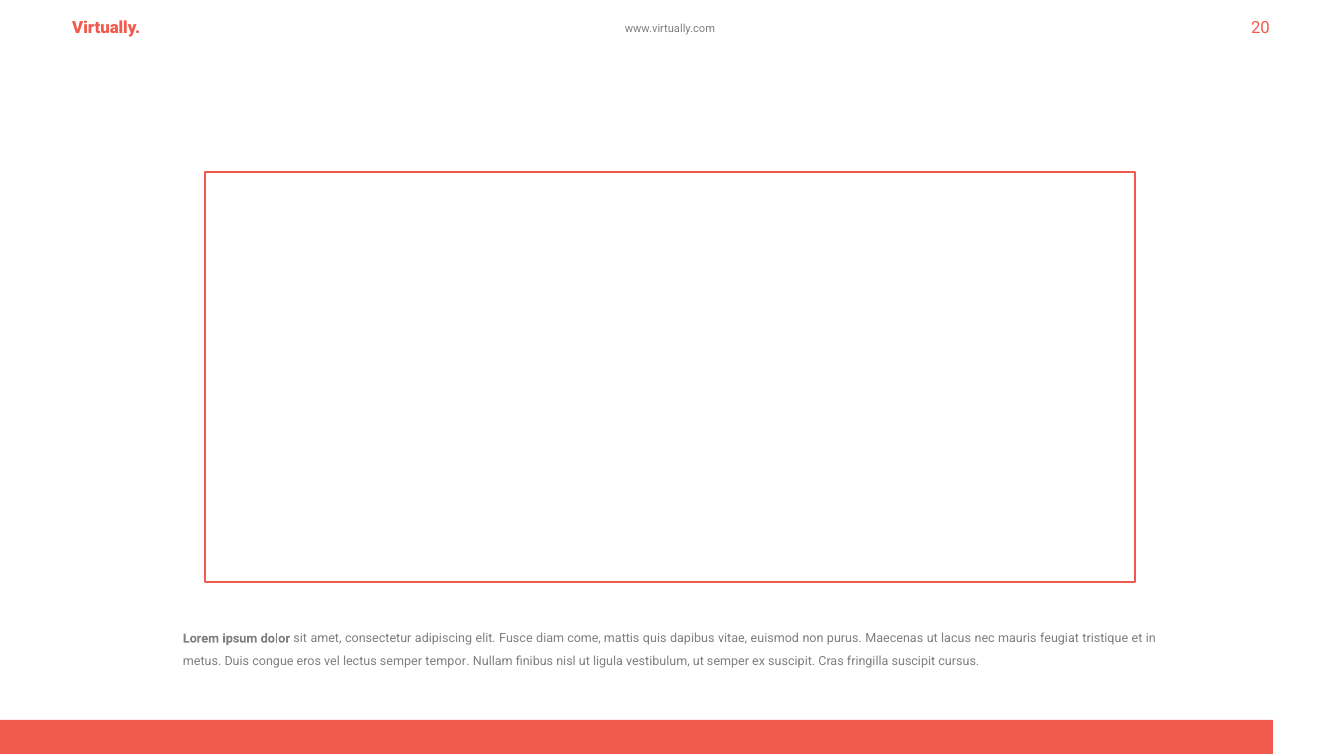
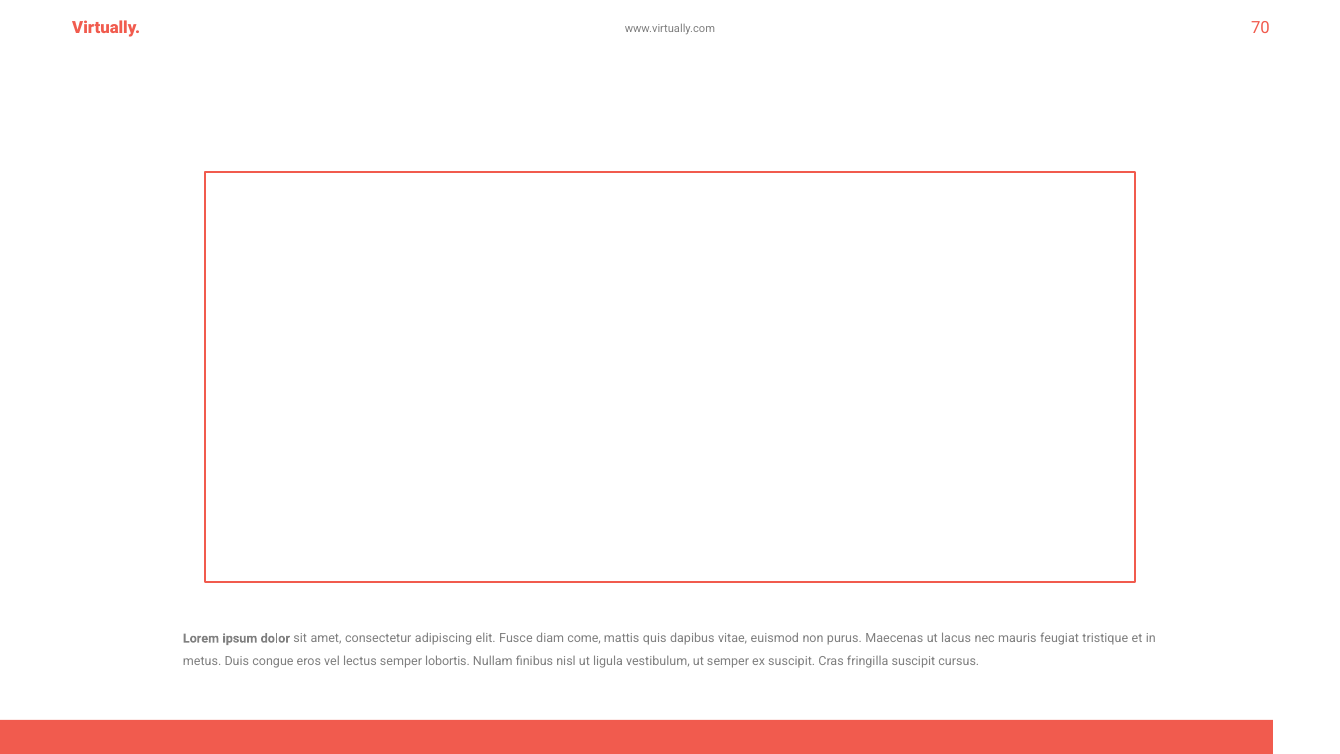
20: 20 -> 70 (1260, 28)
tempor: tempor -> lobortis (448, 661)
